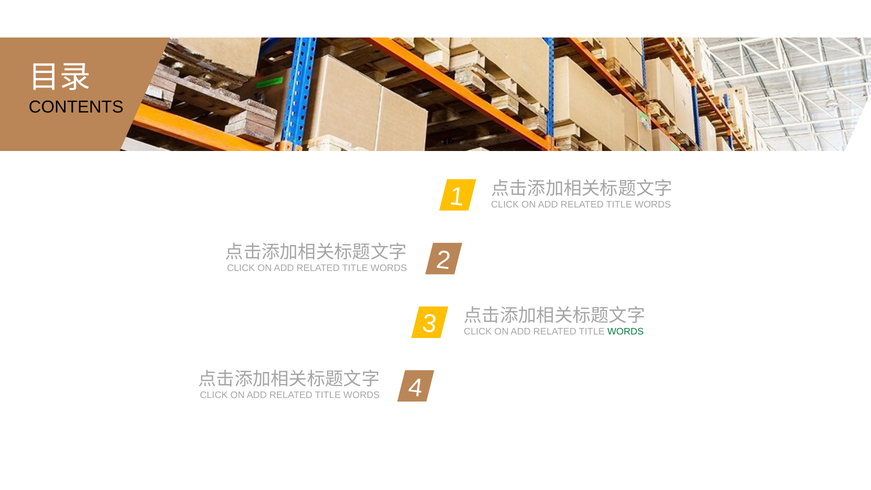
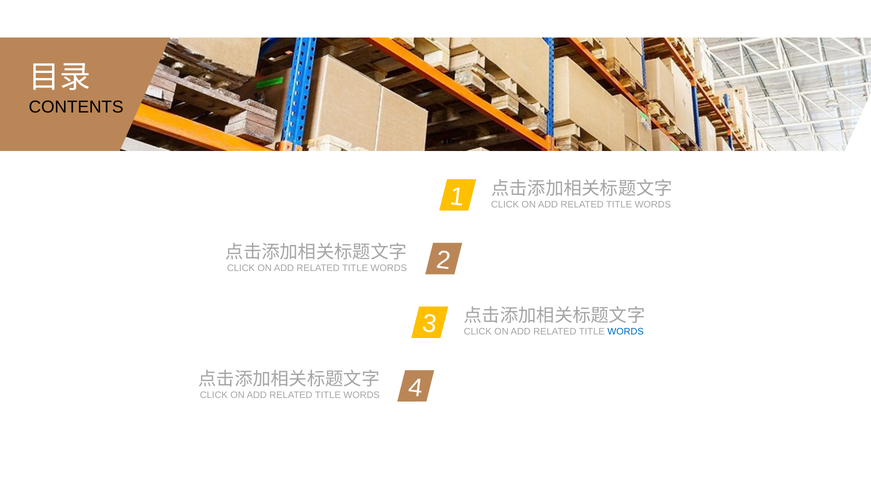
WORDS colour: green -> blue (626, 331)
